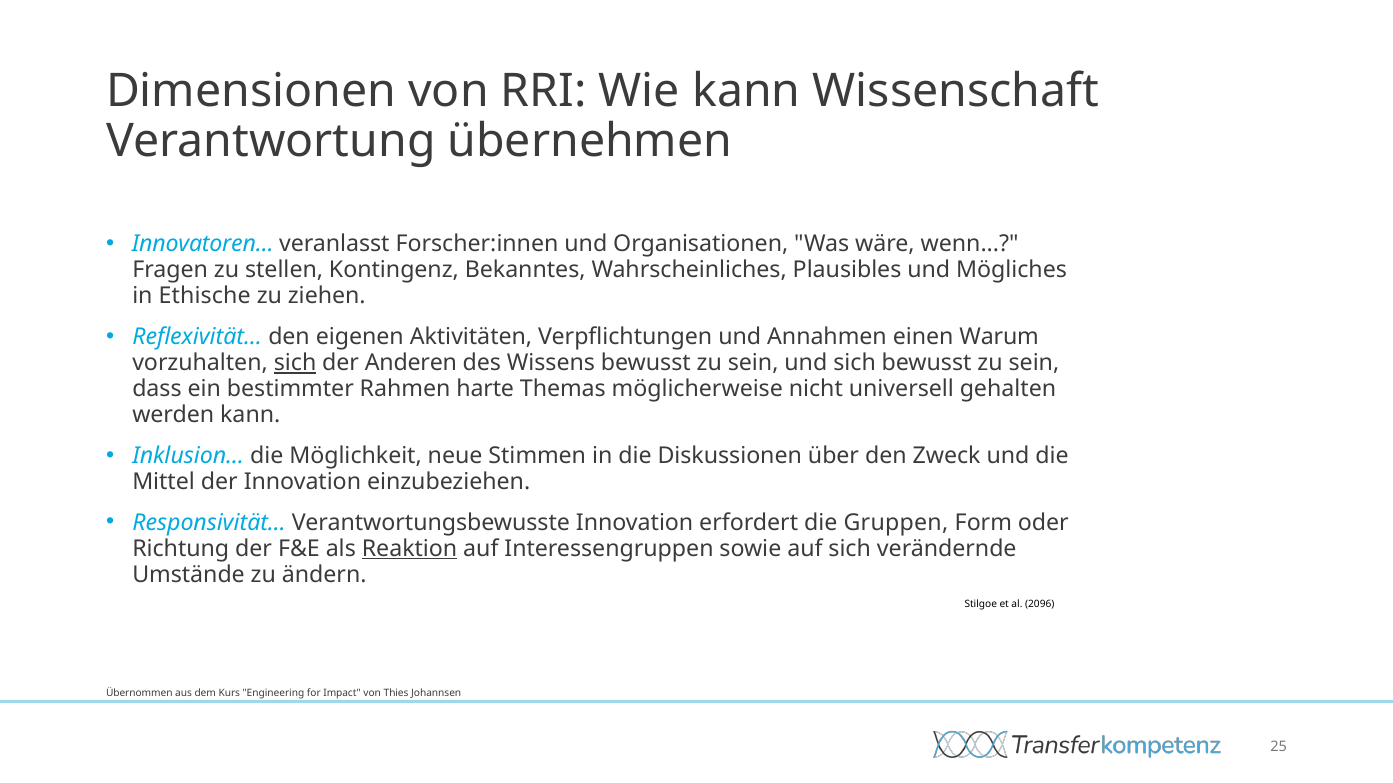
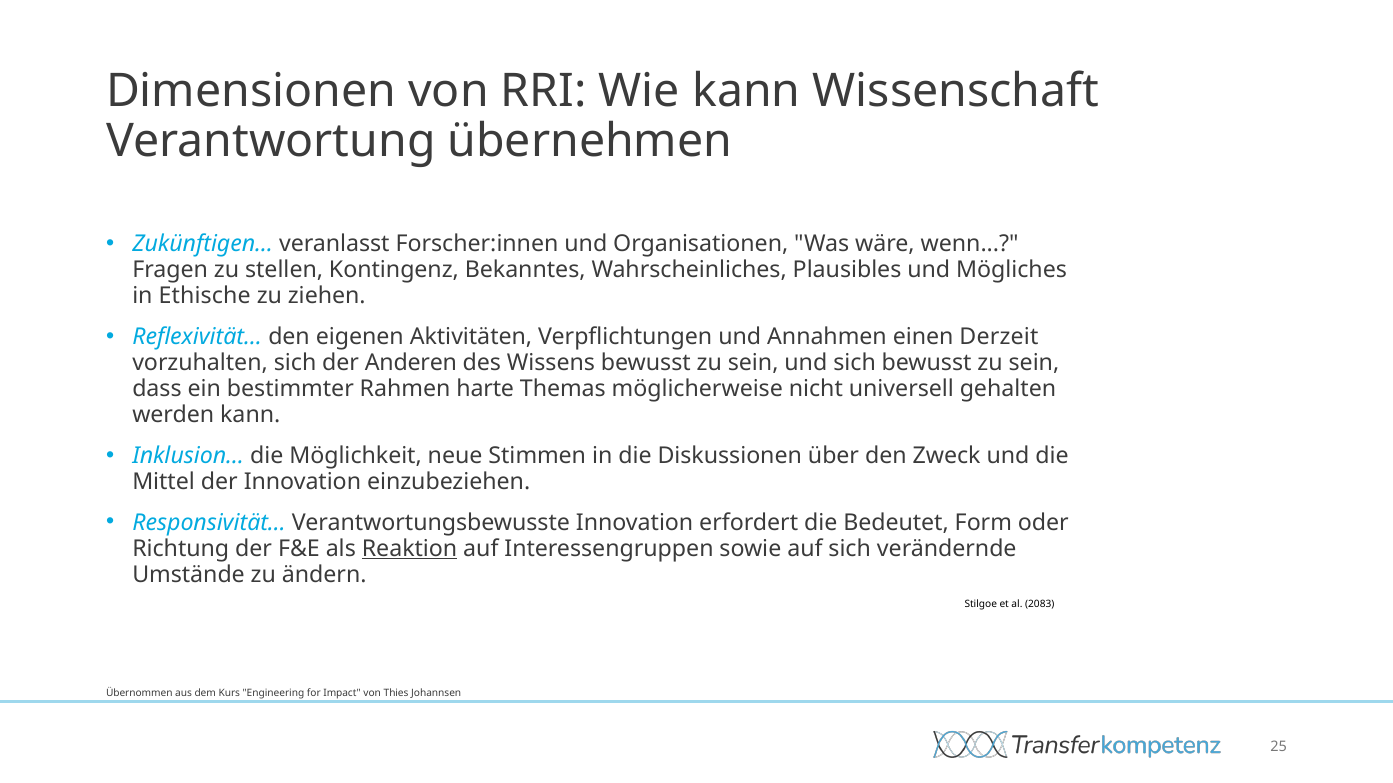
Innovatoren…: Innovatoren… -> Zukünftigen… (203, 244)
Warum: Warum -> Derzeit (999, 337)
sich underline: present -> none (295, 363)
Gruppen: Gruppen -> Bedeutet (896, 523)
2096: 2096 -> 2083 (1040, 604)
